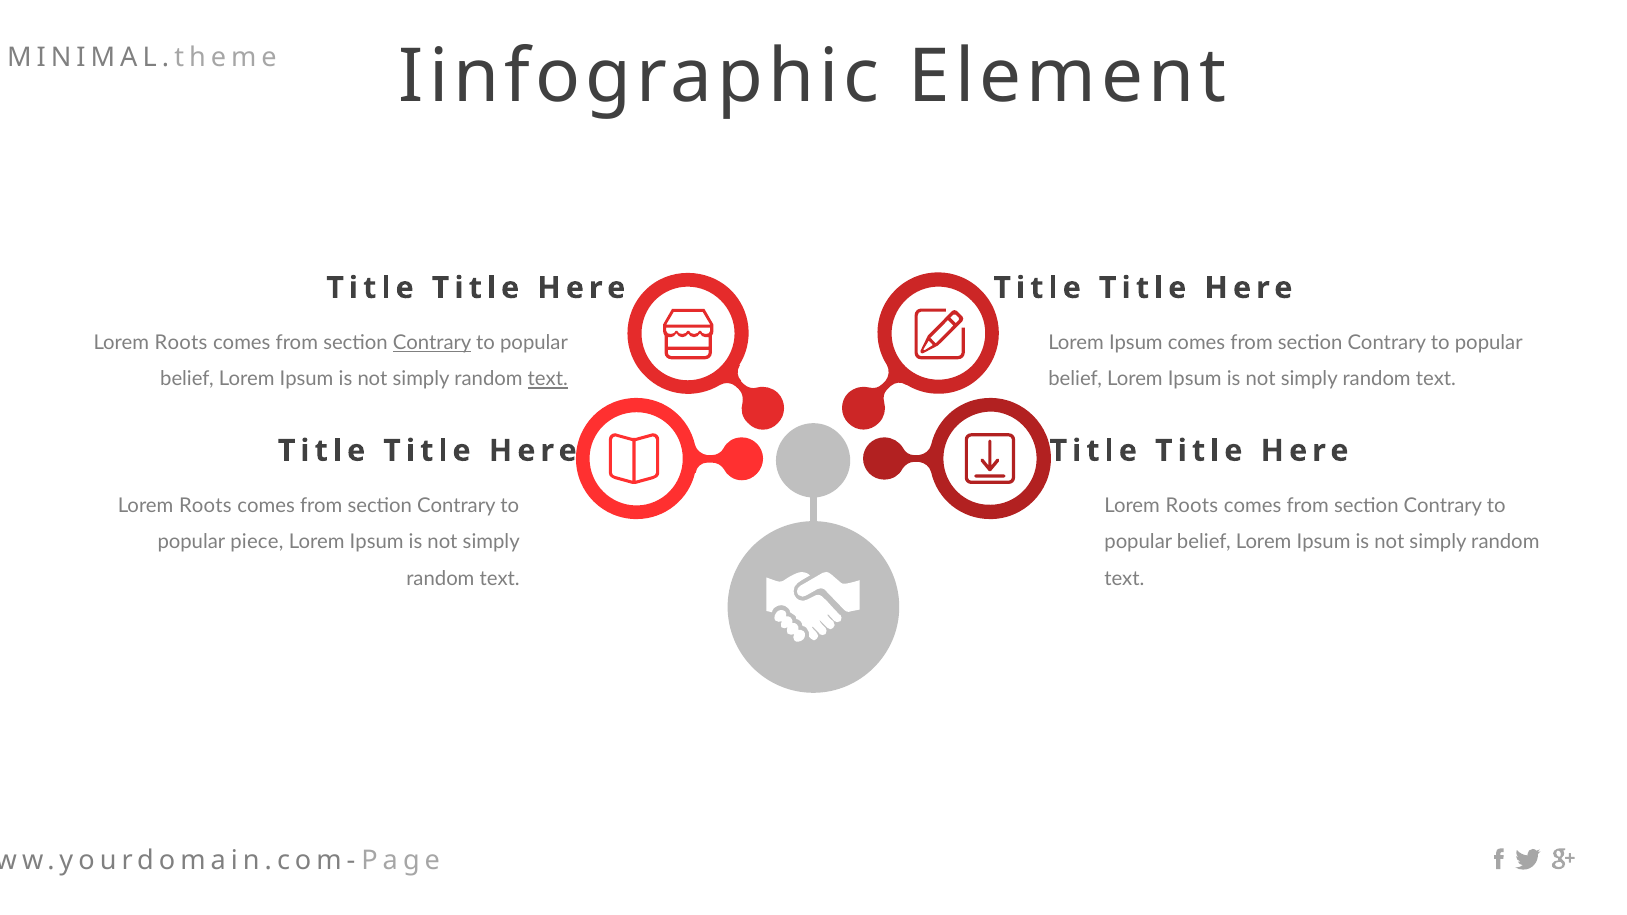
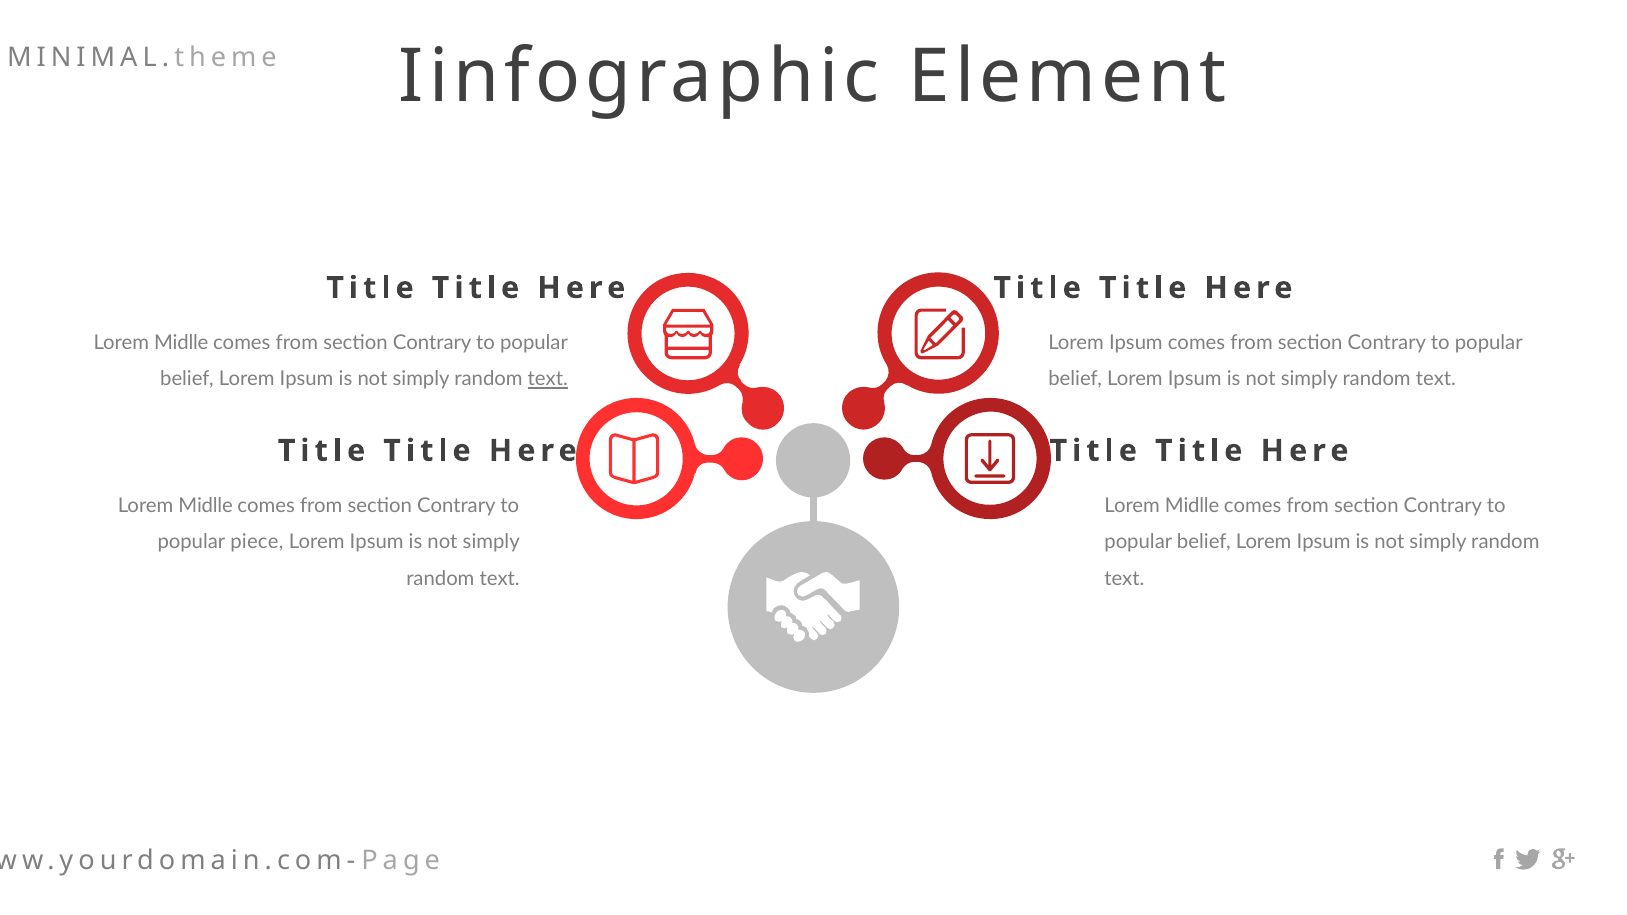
Roots: Roots -> Midlle (181, 343)
Contrary underline: present -> none (432, 343)
Roots: Roots -> Midlle (206, 505)
Roots: Roots -> Midlle (1192, 505)
